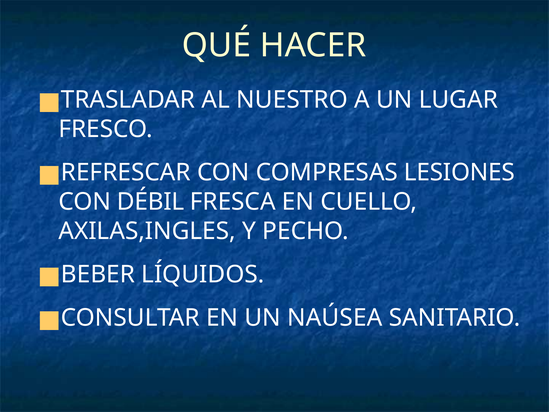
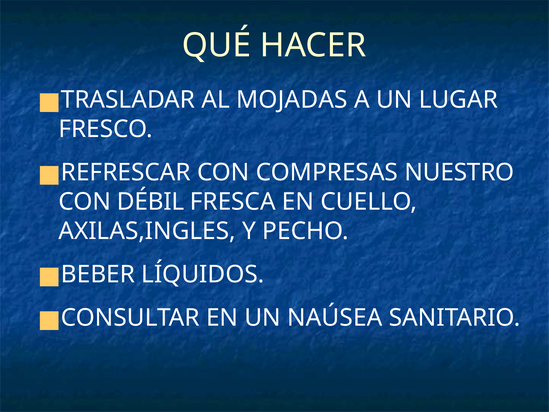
NUESTRO: NUESTRO -> MOJADAS (292, 100)
LESIONES: LESIONES -> NUESTRO (459, 172)
